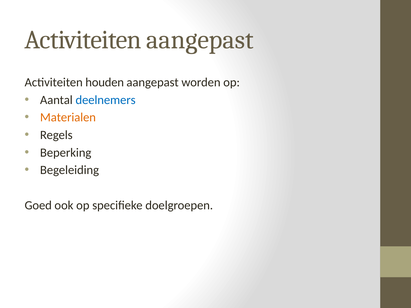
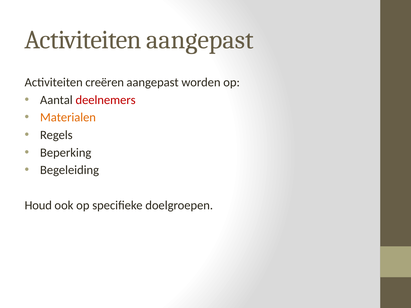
houden: houden -> creëren (105, 82)
deelnemers colour: blue -> red (106, 100)
Goed: Goed -> Houd (38, 205)
